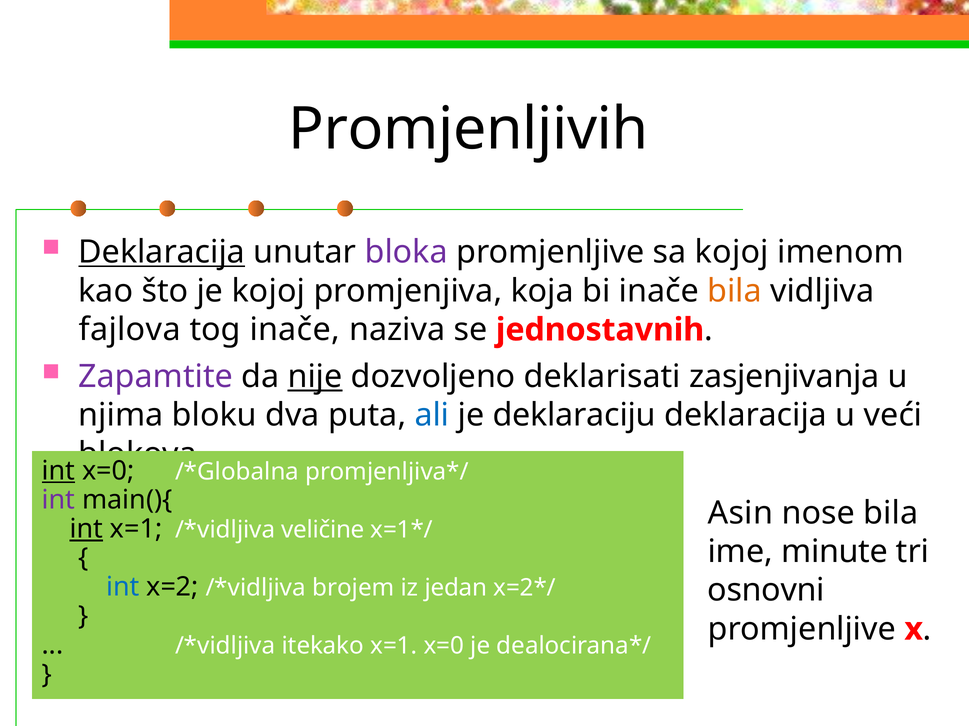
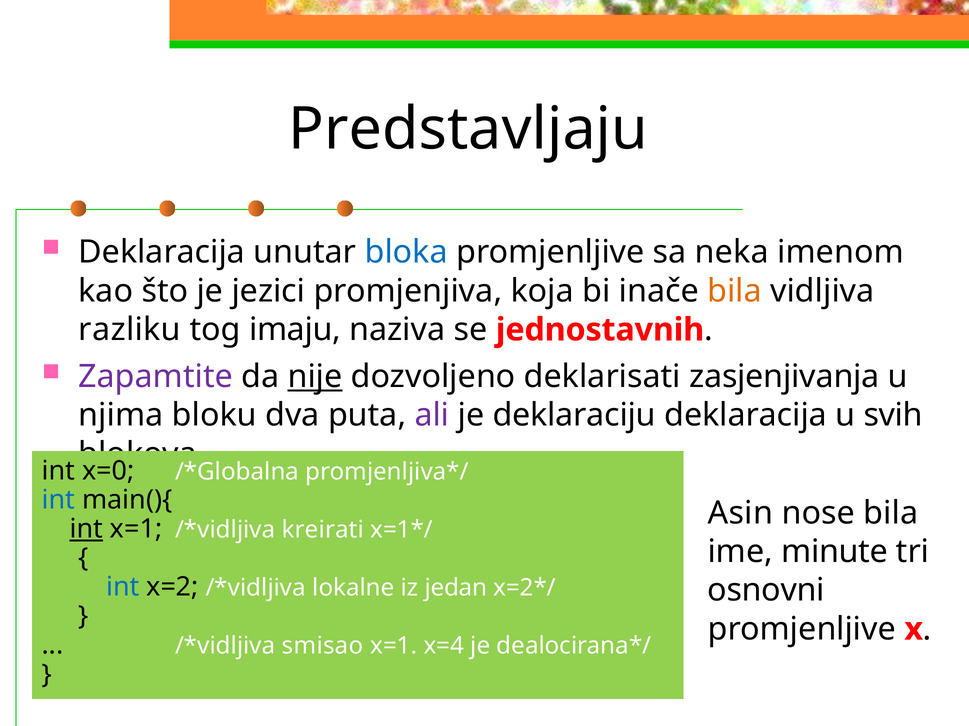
Promjenljivih: Promjenljivih -> Predstavljaju (468, 129)
Deklaracija underline: present -> none (162, 253)
bloka colour: purple -> blue (406, 253)
sa kojoj: kojoj -> neka (732, 253)
je kojoj: kojoj -> jezici (268, 291)
fajlova: fajlova -> razliku (130, 330)
tog inače: inače -> imaju (295, 330)
ali colour: blue -> purple (432, 416)
veći: veći -> svih (893, 416)
int underline: present -> none (58, 471)
int colour: purple -> blue (58, 500)
veličine: veličine -> kreirati (323, 530)
brojem: brojem -> lokalne (353, 589)
itekako: itekako -> smisao (323, 647)
x=1 x=0: x=0 -> x=4 (444, 647)
